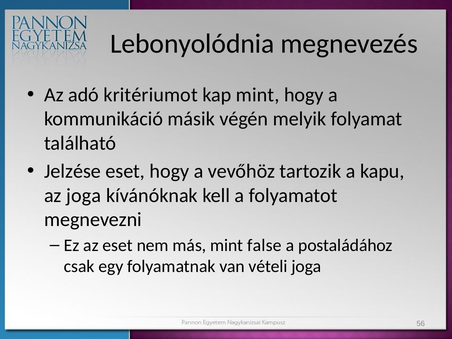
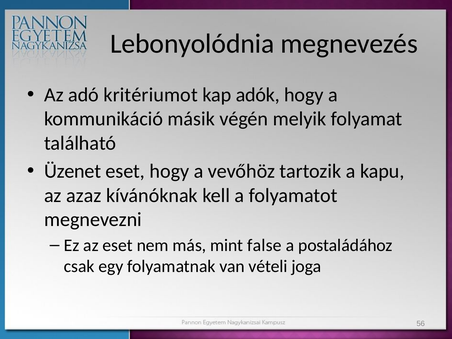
kap mint: mint -> adók (258, 95)
Jelzése: Jelzése -> Üzenet (73, 171)
az joga: joga -> azaz (84, 195)
